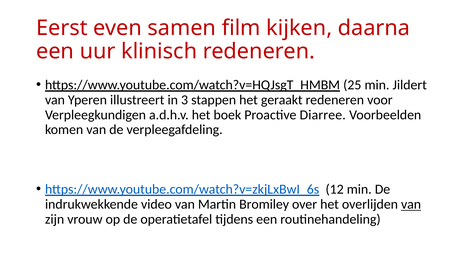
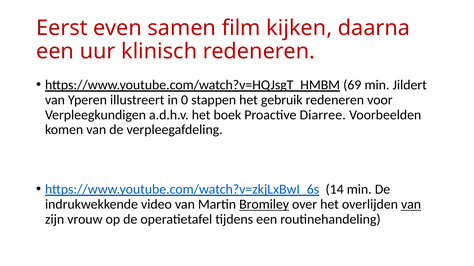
25: 25 -> 69 (352, 85)
3: 3 -> 0 (185, 100)
geraakt: geraakt -> gebruik (282, 100)
12: 12 -> 14 (335, 190)
Bromiley underline: none -> present (264, 205)
